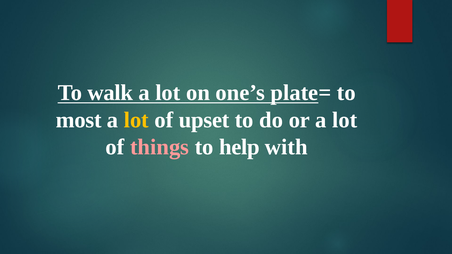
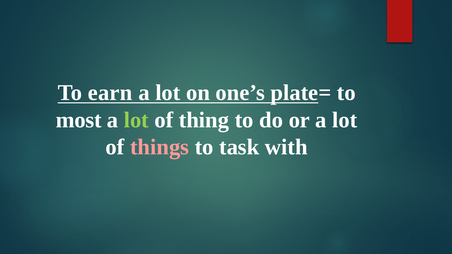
walk: walk -> earn (110, 93)
lot colour: yellow -> light green (136, 120)
upset: upset -> thing (204, 120)
help: help -> task (239, 147)
